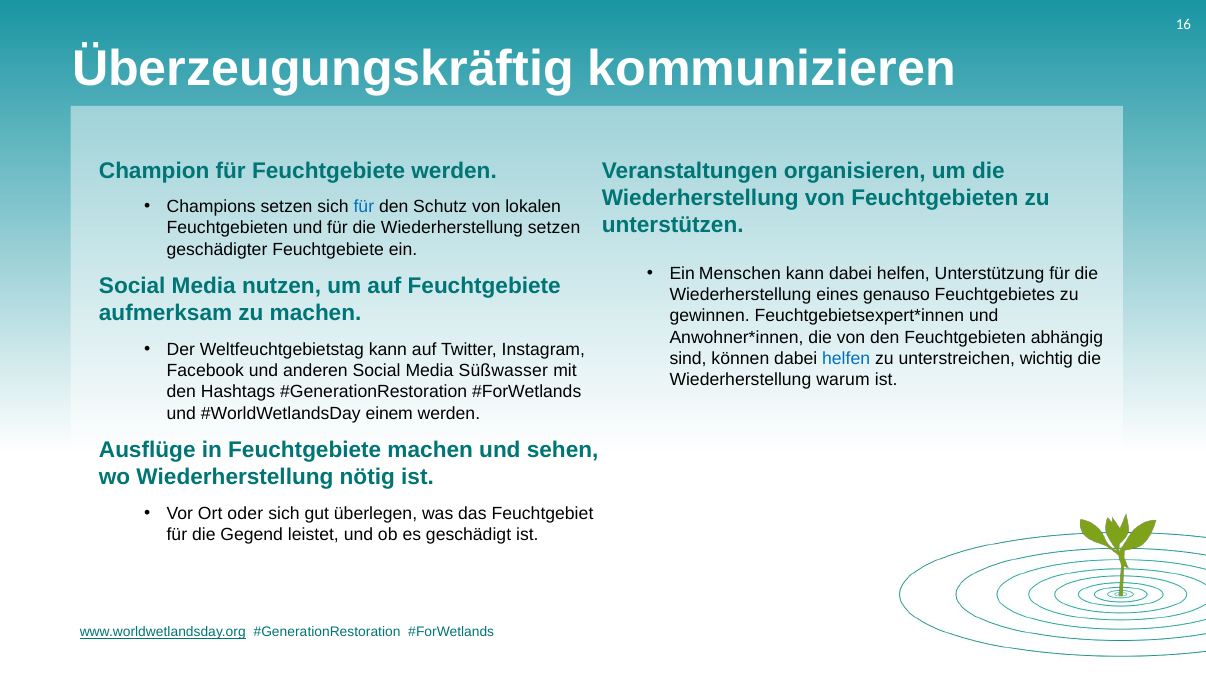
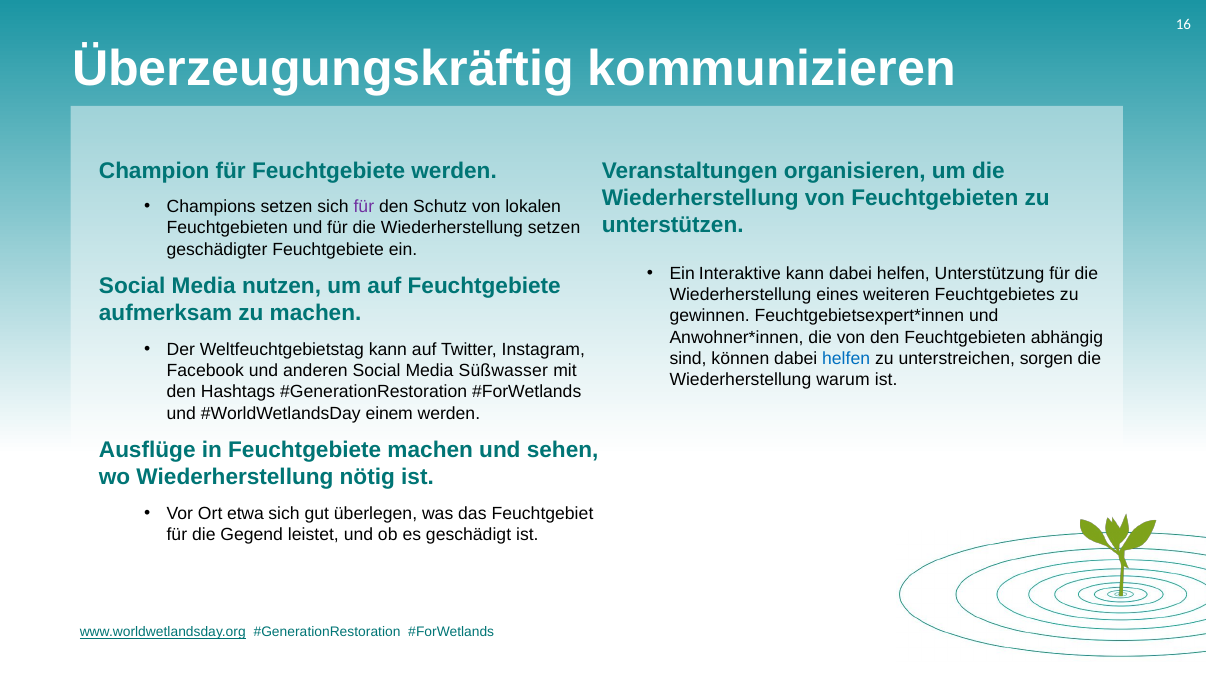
für colour: blue -> purple (364, 207)
Menschen: Menschen -> Interaktive (740, 274)
genauso: genauso -> weiteren (896, 295)
wichtig: wichtig -> sorgen (1046, 358)
oder: oder -> etwa (245, 513)
